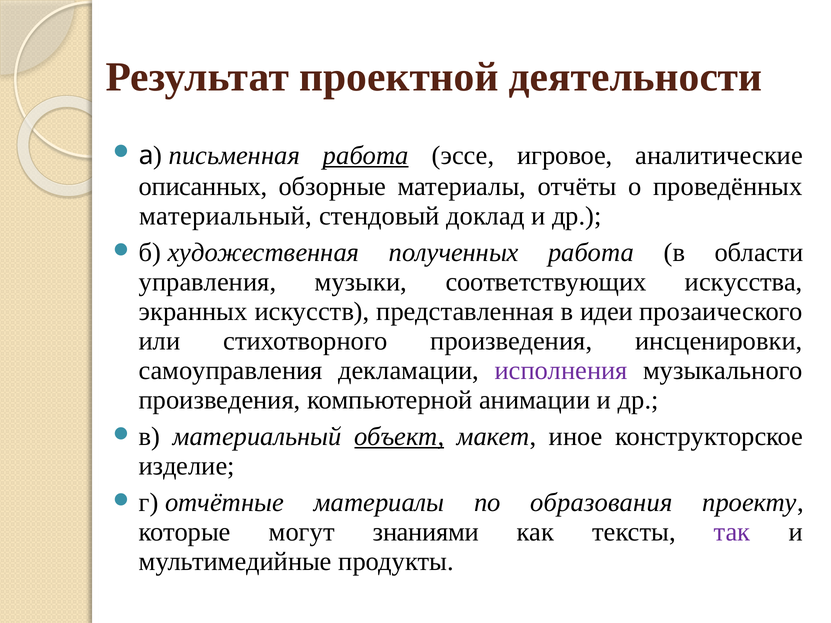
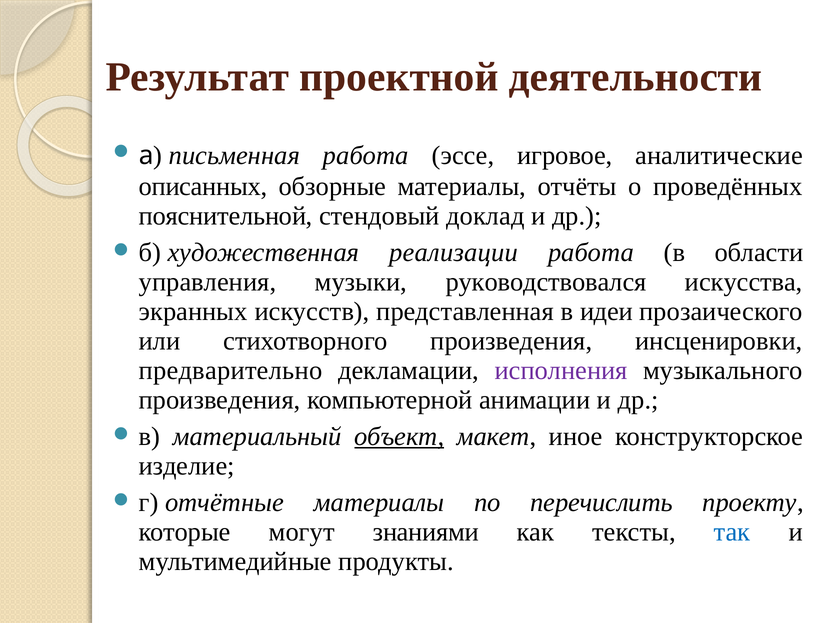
работа underline: present -> none (366, 155)
материальный: материальный -> пояснительной (226, 216)
полученных: полученных -> реализации (454, 253)
соответствующих: соответствующих -> руководствовался (546, 282)
самоуправления: самоуправления -> предварительно (231, 371)
образования: образования -> перечислить (602, 503)
так colour: purple -> blue (732, 532)
